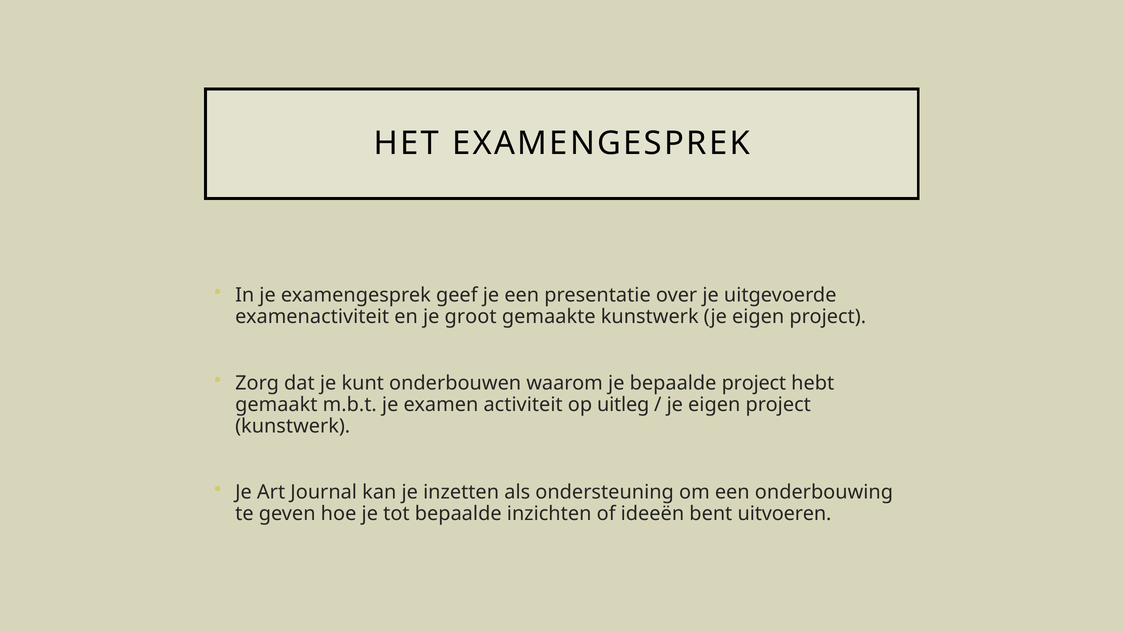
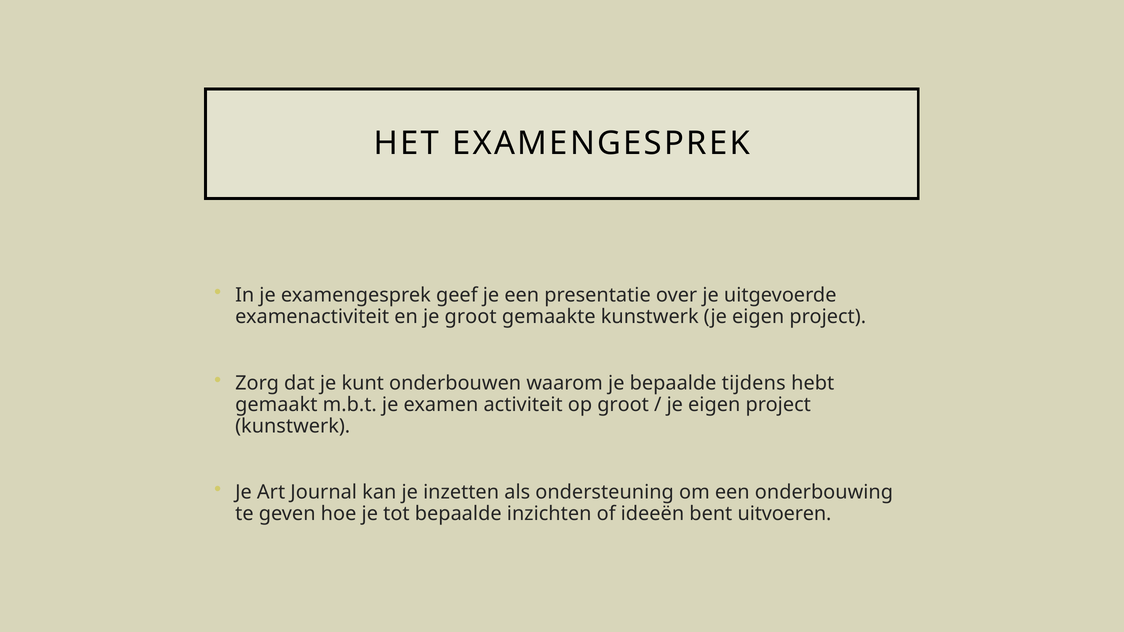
bepaalde project: project -> tijdens (754, 383)
op uitleg: uitleg -> groot (623, 405)
